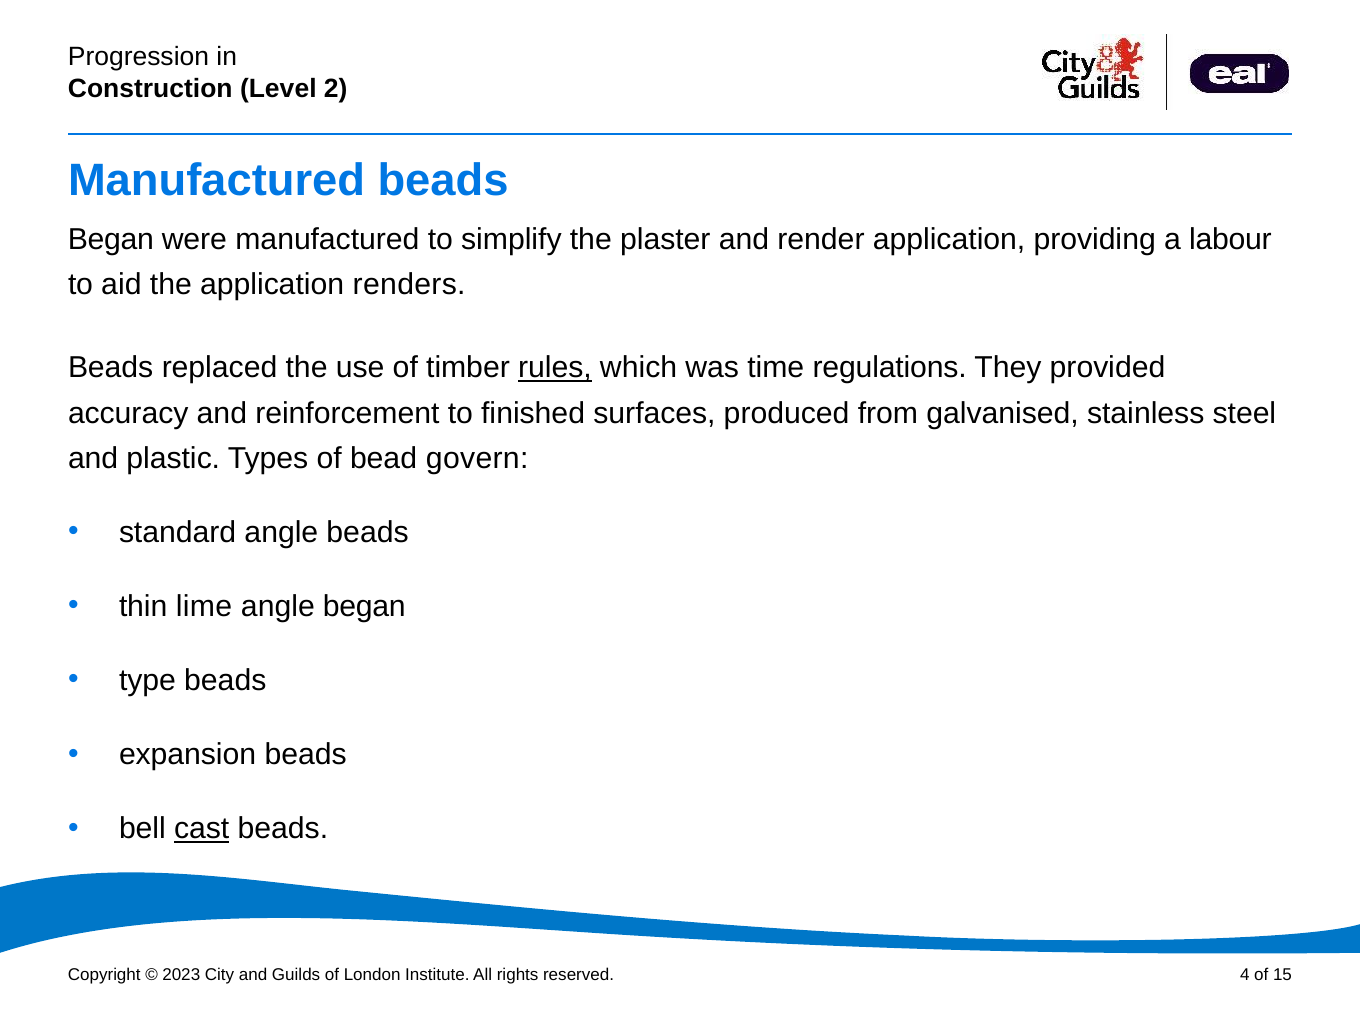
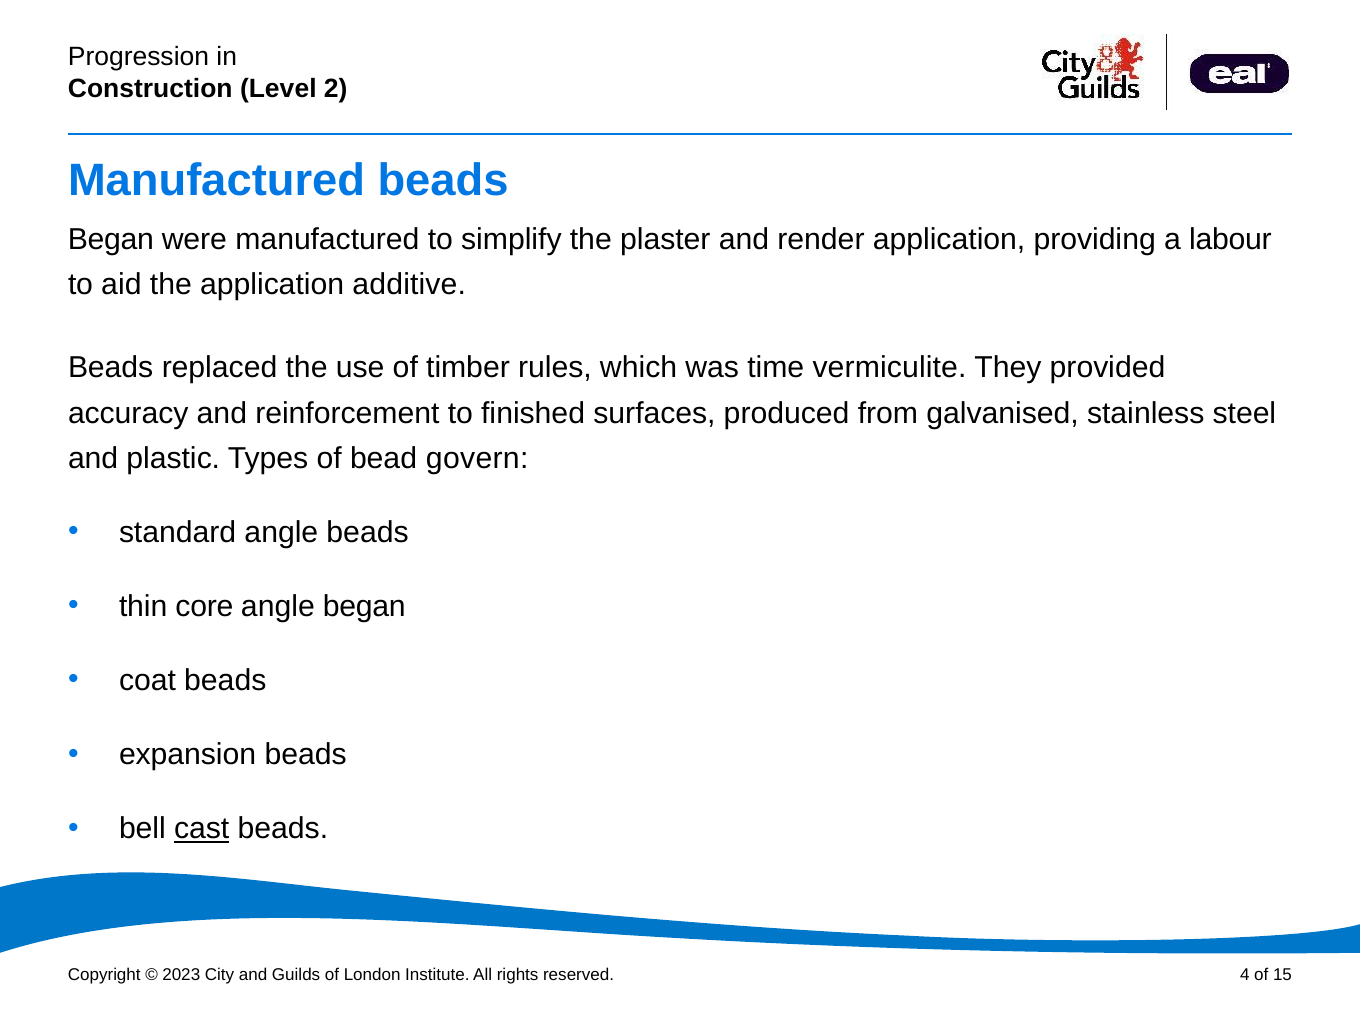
renders: renders -> additive (409, 285)
rules underline: present -> none (555, 368)
regulations: regulations -> vermiculite (889, 368)
lime: lime -> core (204, 607)
type: type -> coat (147, 681)
